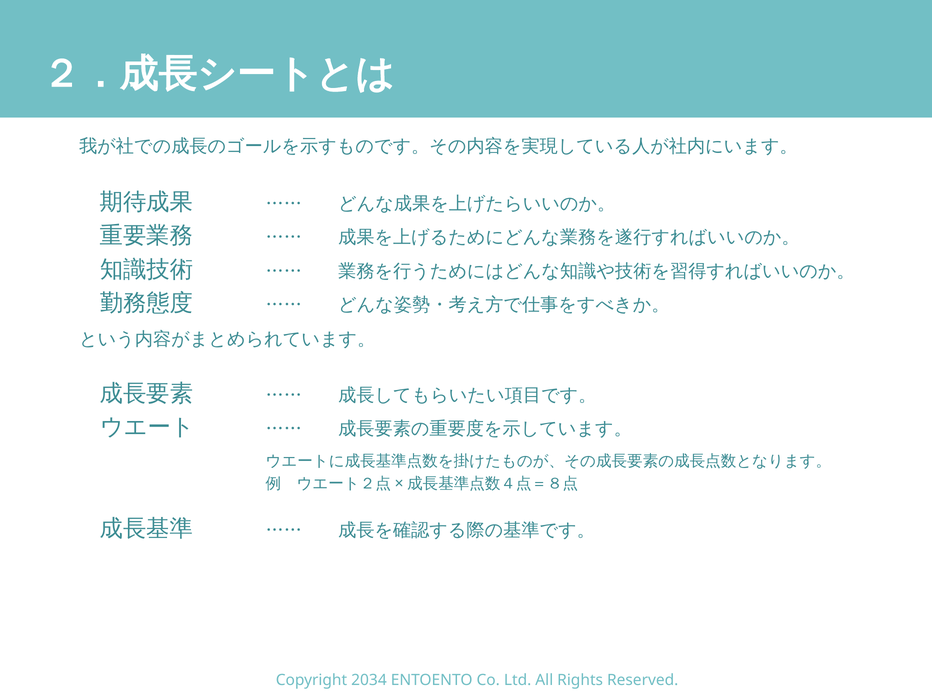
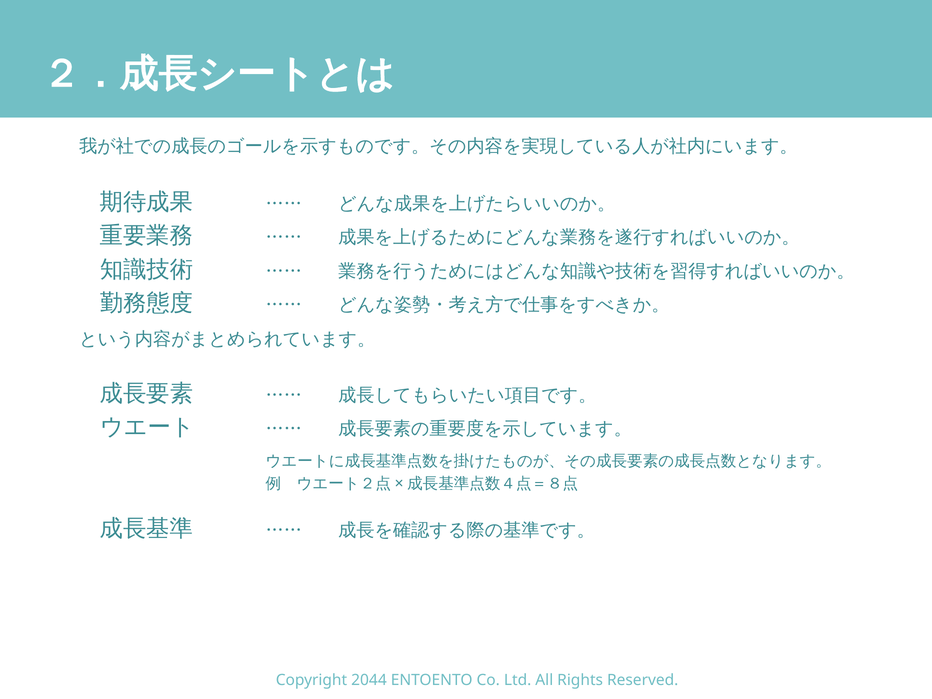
2034: 2034 -> 2044 (369, 680)
